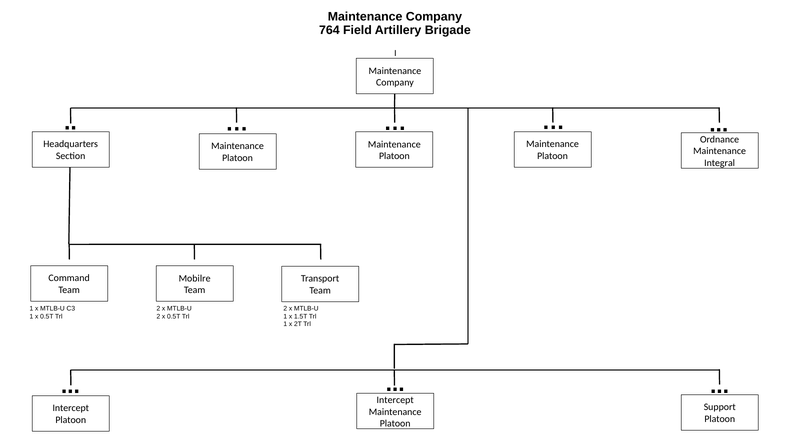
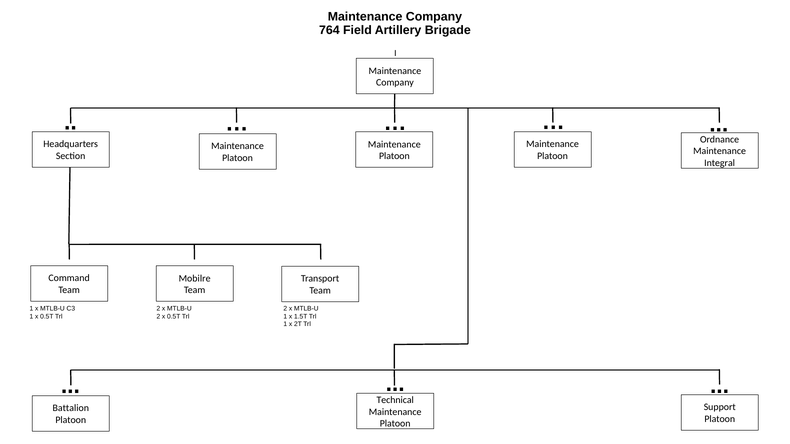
Intercept: Intercept -> Technical (395, 400)
Intercept: Intercept -> Battalion (71, 408)
